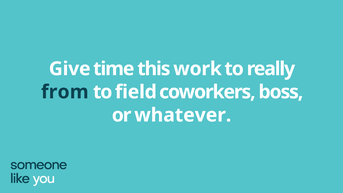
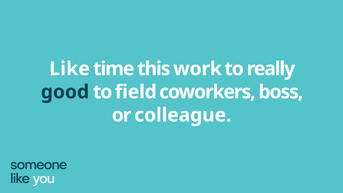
Give: Give -> Like (70, 69)
from: from -> good (65, 92)
whatever: whatever -> colleague (183, 115)
